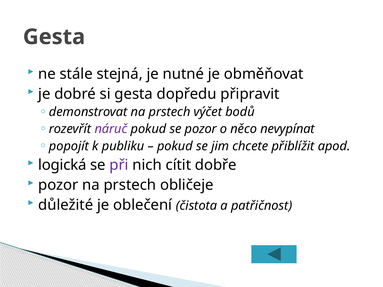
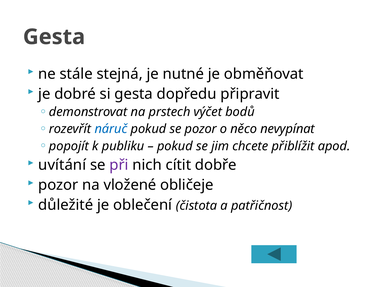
náruč colour: purple -> blue (111, 129)
logická: logická -> uvítání (62, 165)
pozor na prstech: prstech -> vložené (130, 185)
